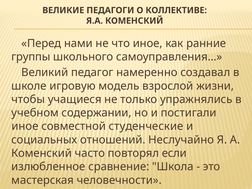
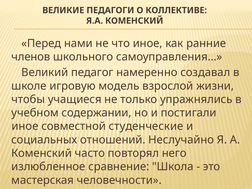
группы: группы -> членов (31, 57)
если: если -> него (174, 153)
